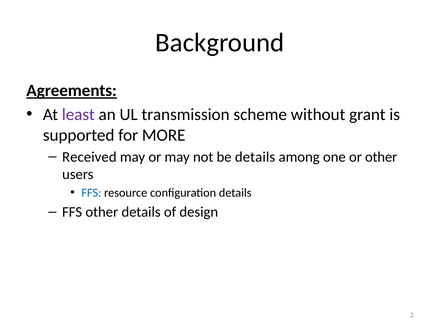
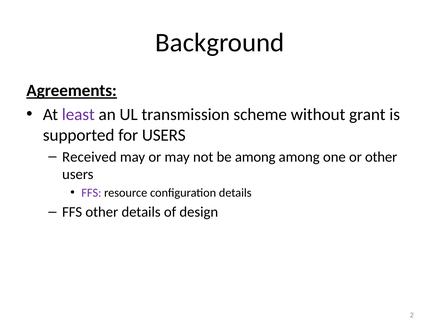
for MORE: MORE -> USERS (164, 135)
be details: details -> among (255, 157)
FFS colour: blue -> purple (91, 193)
